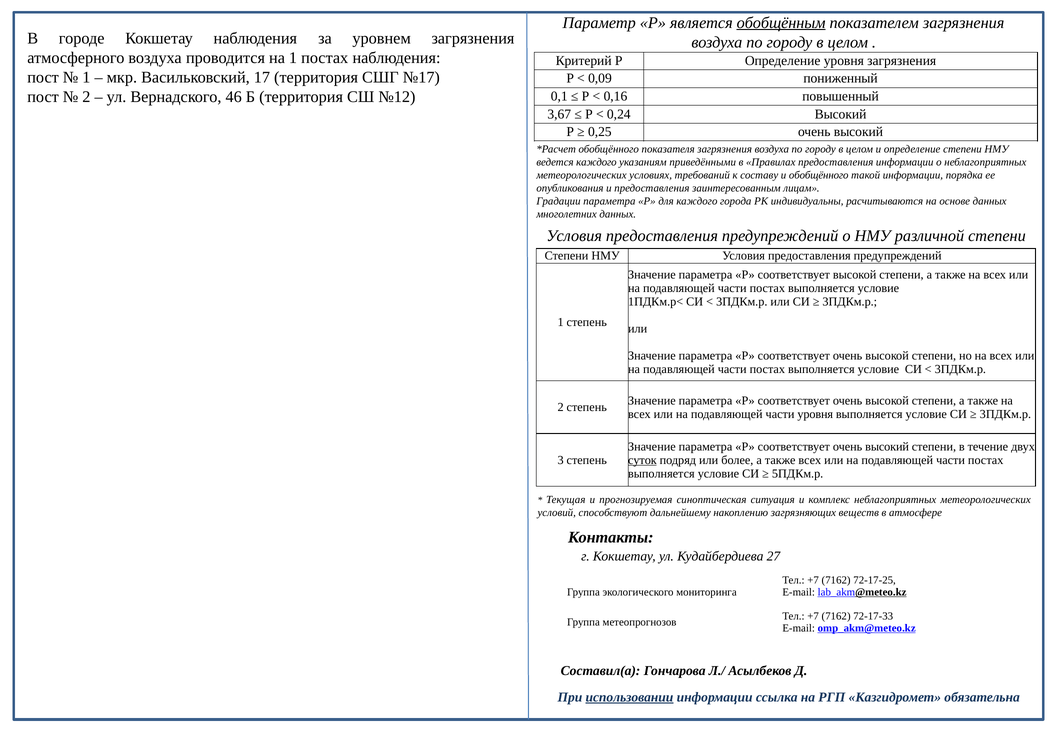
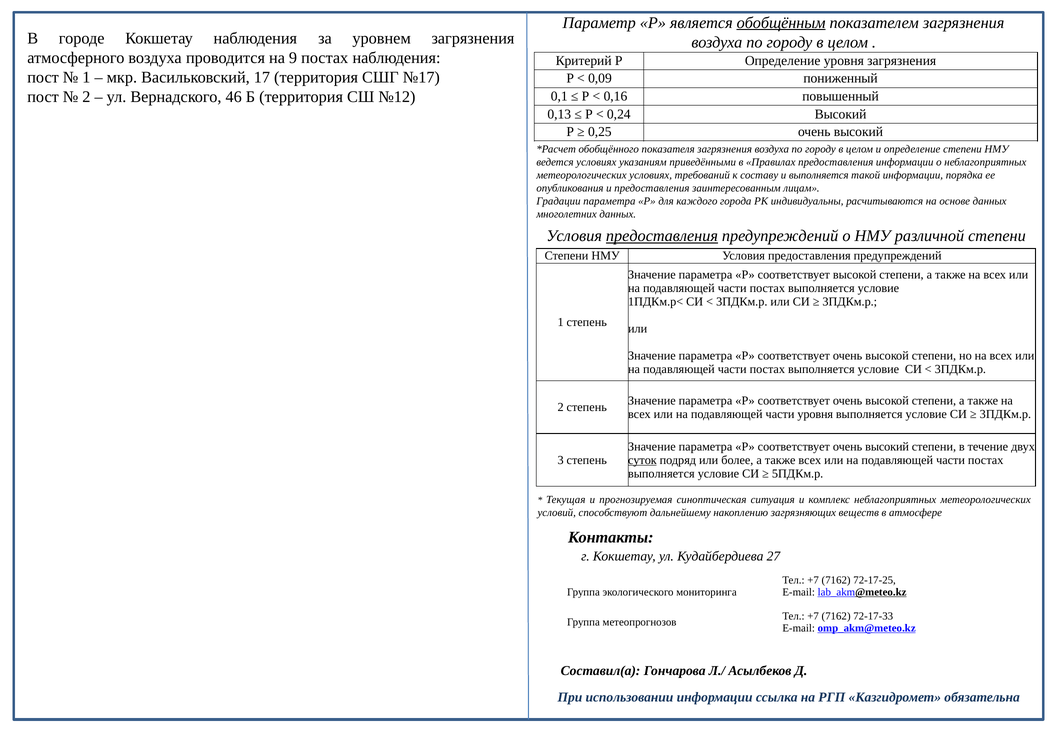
на 1: 1 -> 9 (293, 58)
3,67: 3,67 -> 0,13 (559, 114)
ведется каждого: каждого -> условиях (596, 162)
и обобщённого: обобщённого -> выполняется (819, 175)
предоставления underline: none -> present (662, 236)
использовании underline: present -> none (629, 697)
